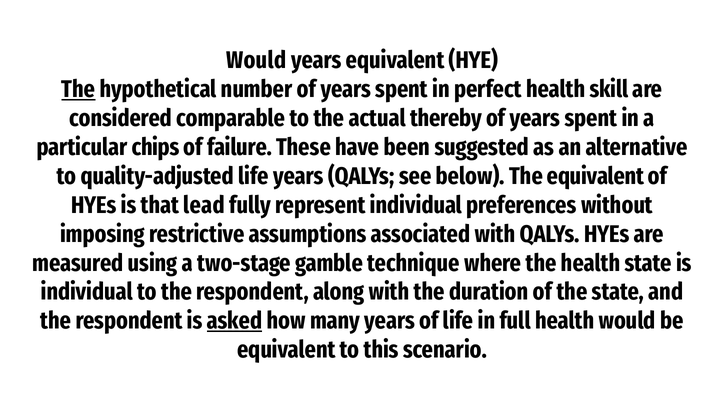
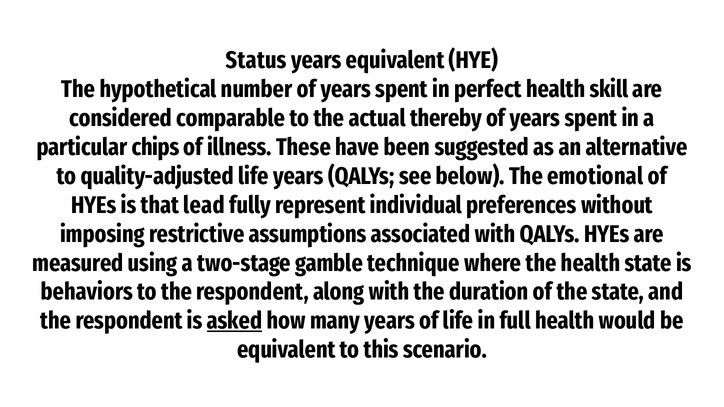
Would: Would -> Status (256, 60)
The underline: present -> none (78, 89)
failure: failure -> illness (239, 147)
The equivalent: equivalent -> emotional (595, 176)
individual: individual -> behaviors (87, 292)
